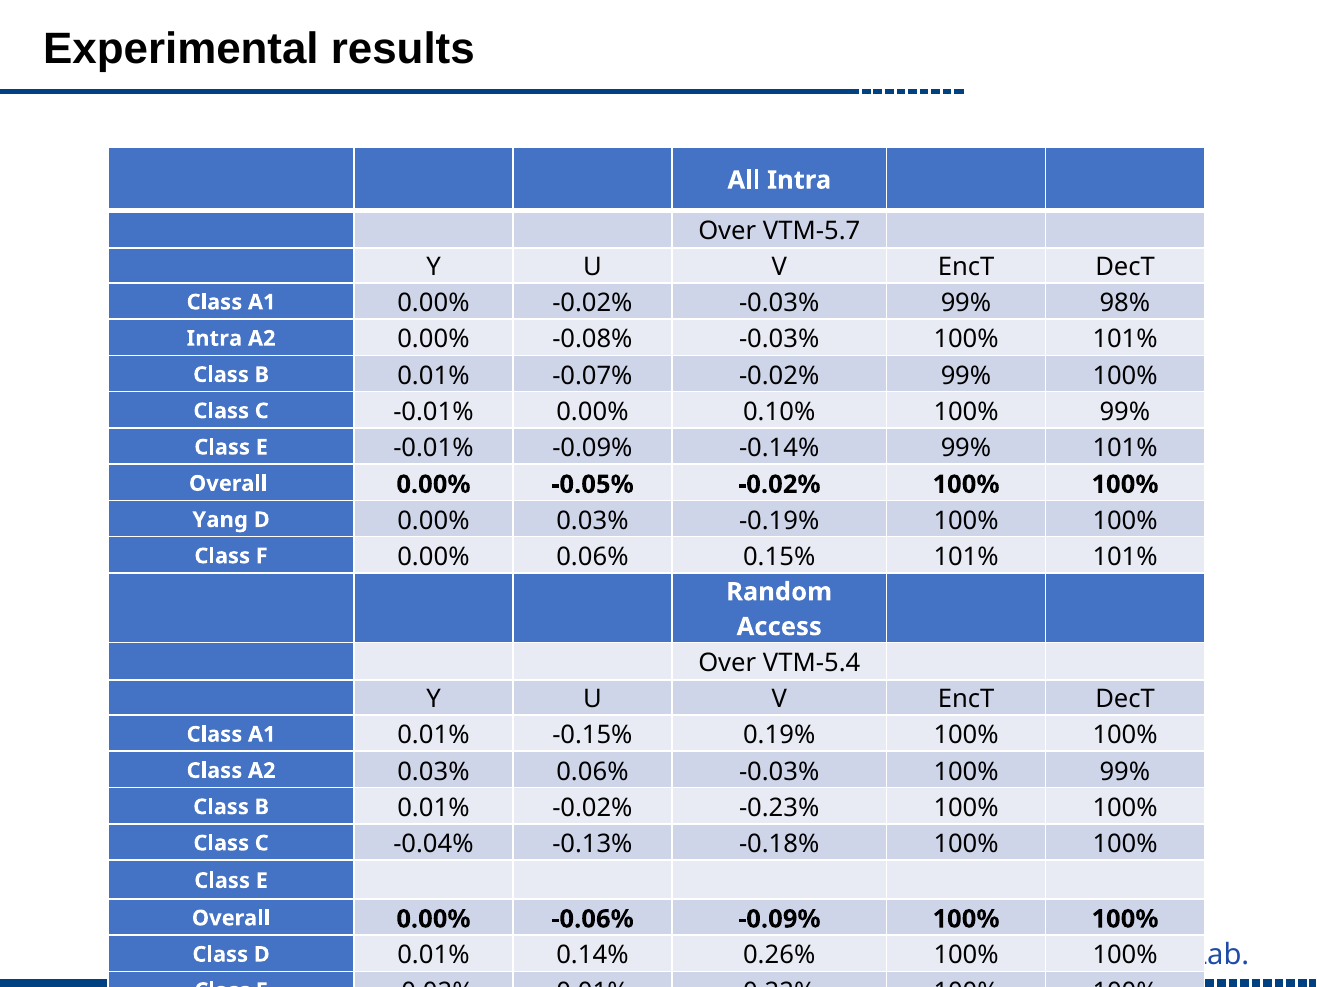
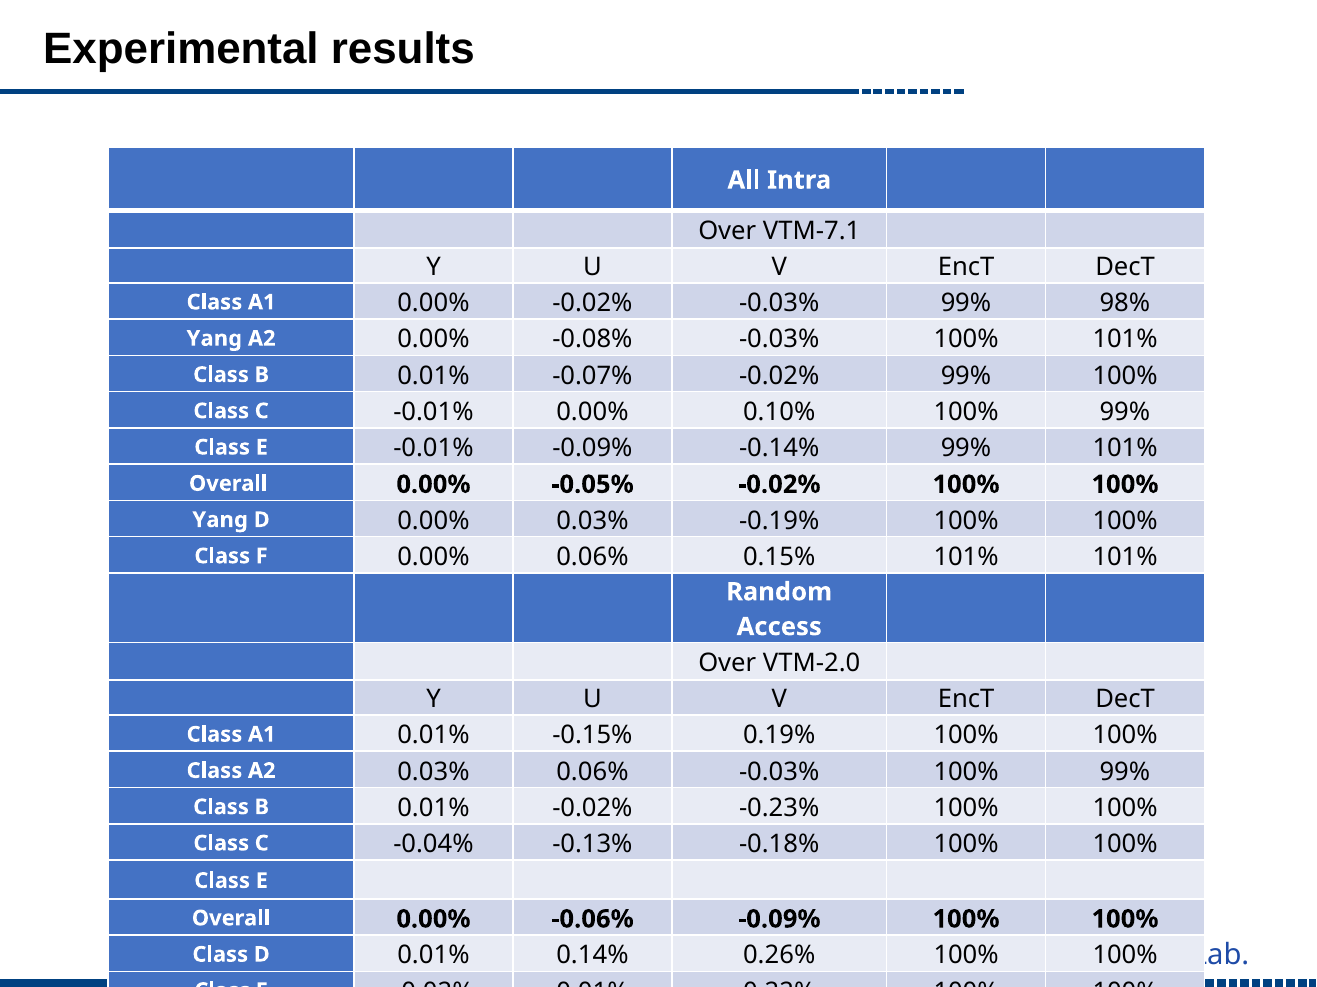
VTM-5.7: VTM-5.7 -> VTM-7.1 (812, 231)
Intra: Intra -> Yang (214, 339)
VTM-5.4: VTM-5.4 -> VTM-2.0 (812, 663)
